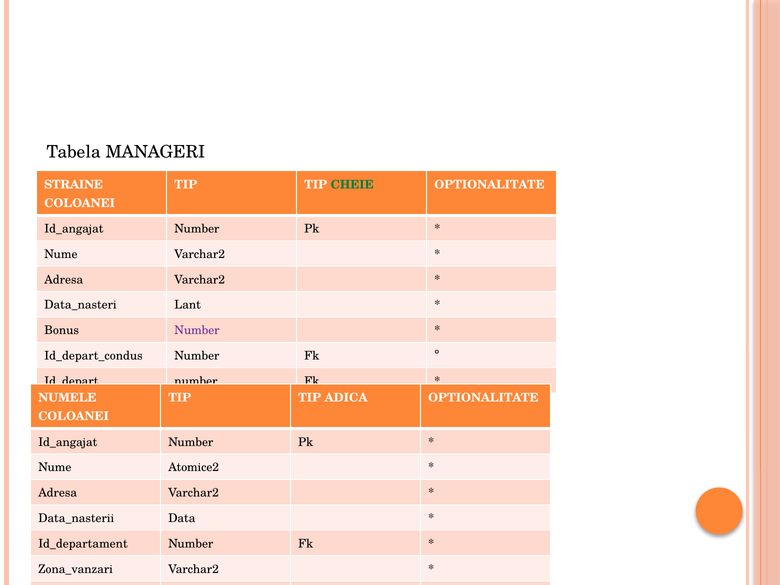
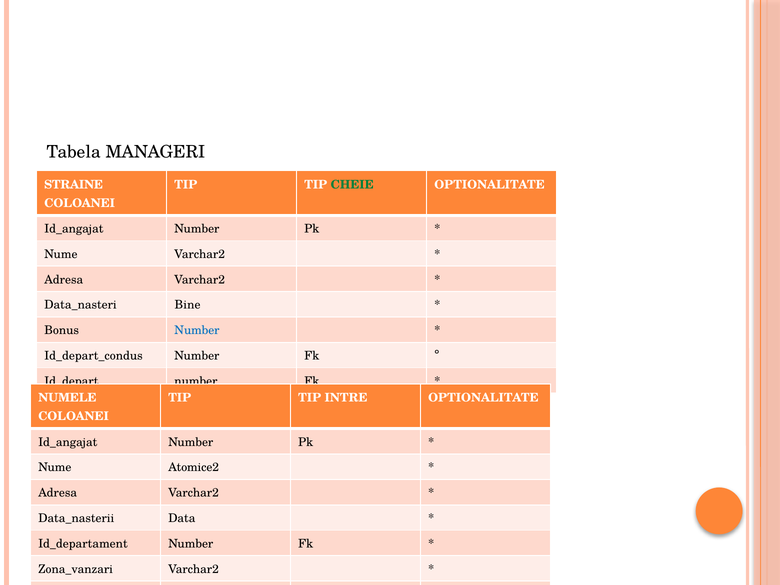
Lant: Lant -> Bine (188, 305)
Number colour: purple -> blue (197, 330)
ADICA: ADICA -> INTRE (346, 398)
